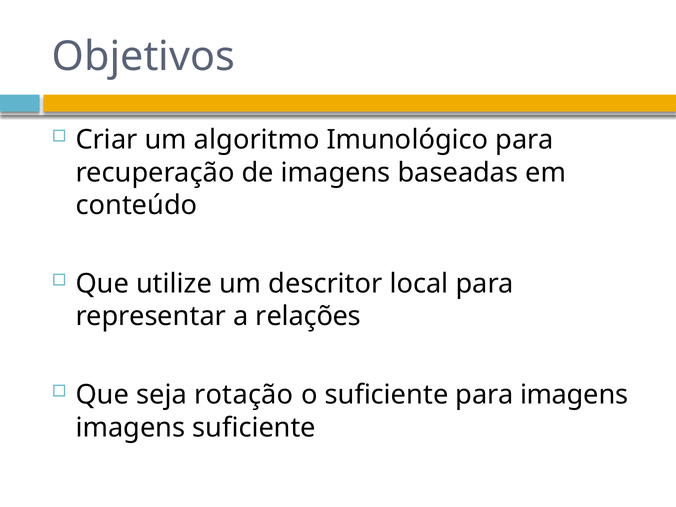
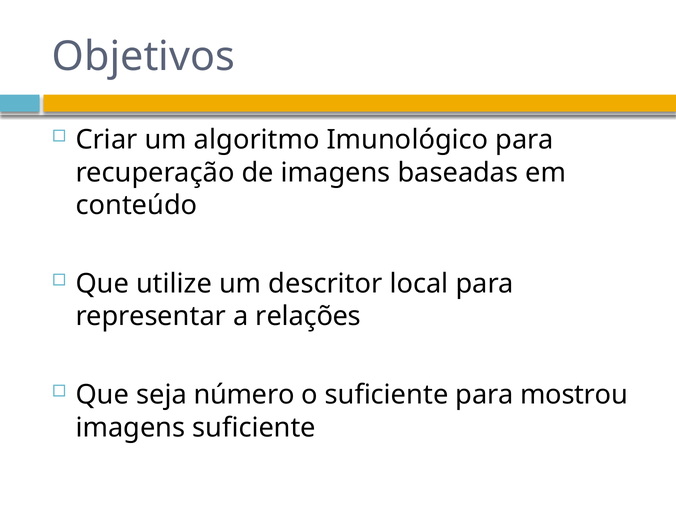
rotação: rotação -> número (244, 395)
para imagens: imagens -> mostrou (574, 395)
